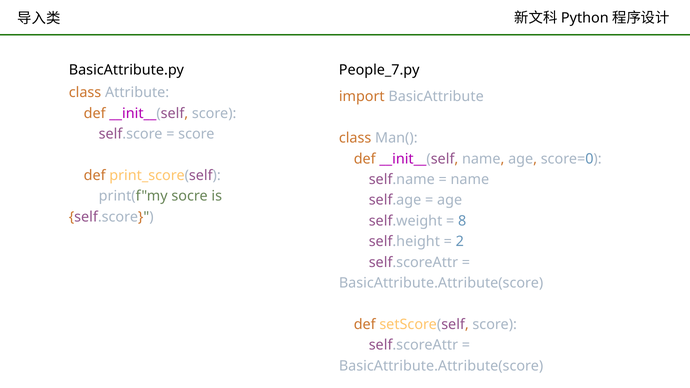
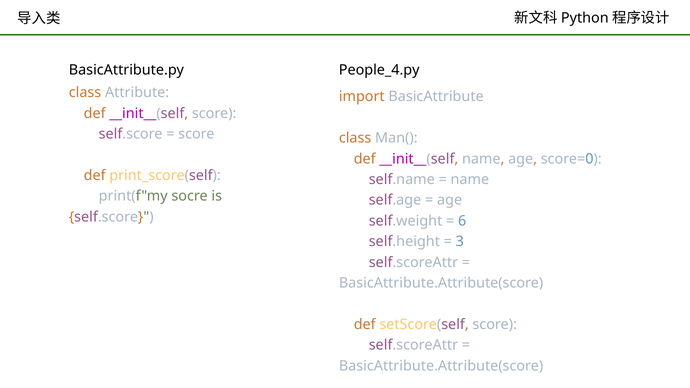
People_7.py: People_7.py -> People_4.py (379, 70)
8: 8 -> 6 (462, 221)
2: 2 -> 3 (460, 242)
